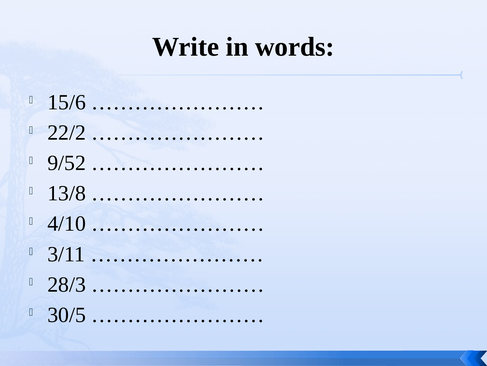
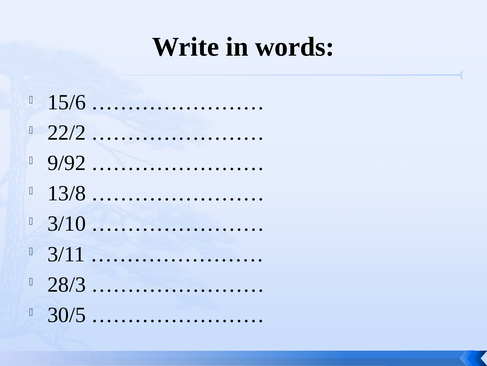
9/52: 9/52 -> 9/92 (67, 163)
4/10: 4/10 -> 3/10 (67, 223)
